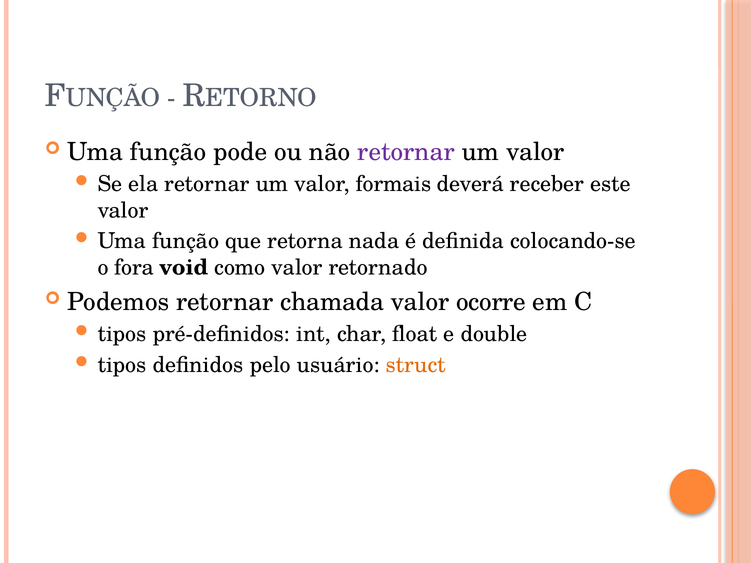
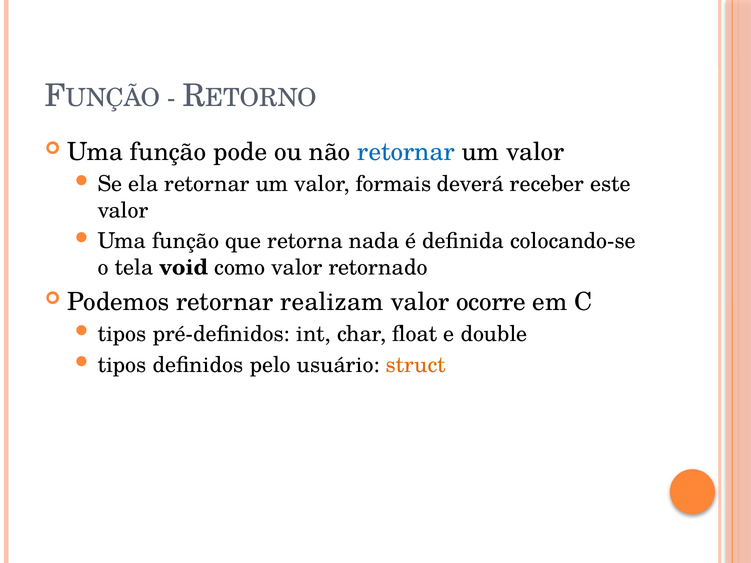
retornar colour: purple -> blue (406, 152)
fora: fora -> tela (134, 267)
chamada: chamada -> realizam (332, 302)
